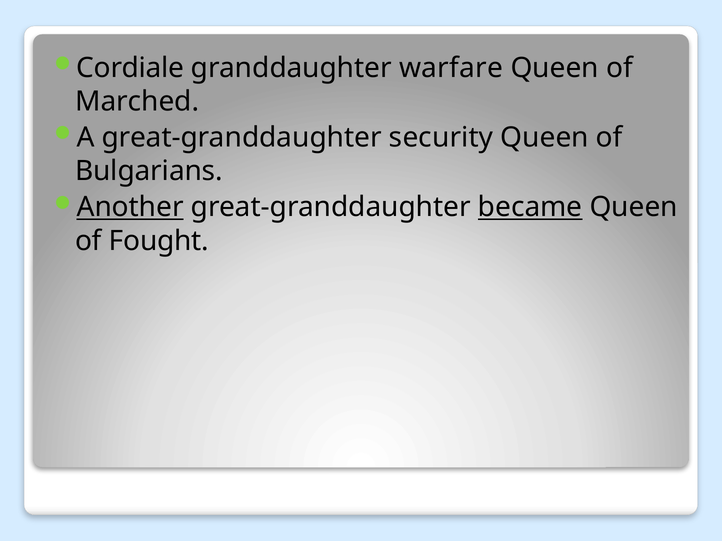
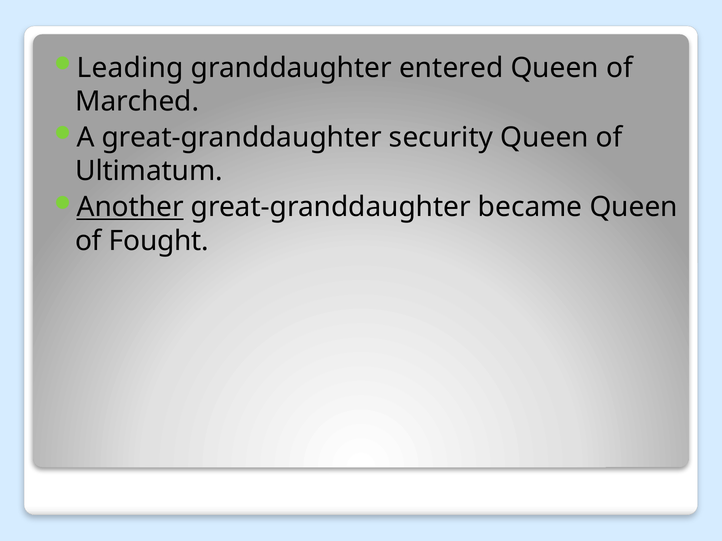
Cordiale: Cordiale -> Leading (130, 68)
warfare: warfare -> entered (451, 68)
Bulgarians: Bulgarians -> Ultimatum (149, 171)
became underline: present -> none (530, 207)
